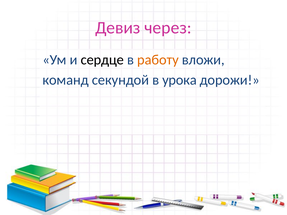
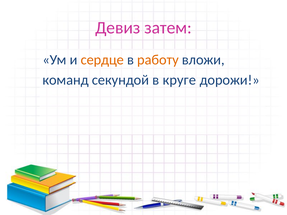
через: через -> затем (168, 28)
сердце colour: black -> orange (102, 60)
урока: урока -> круге (179, 80)
